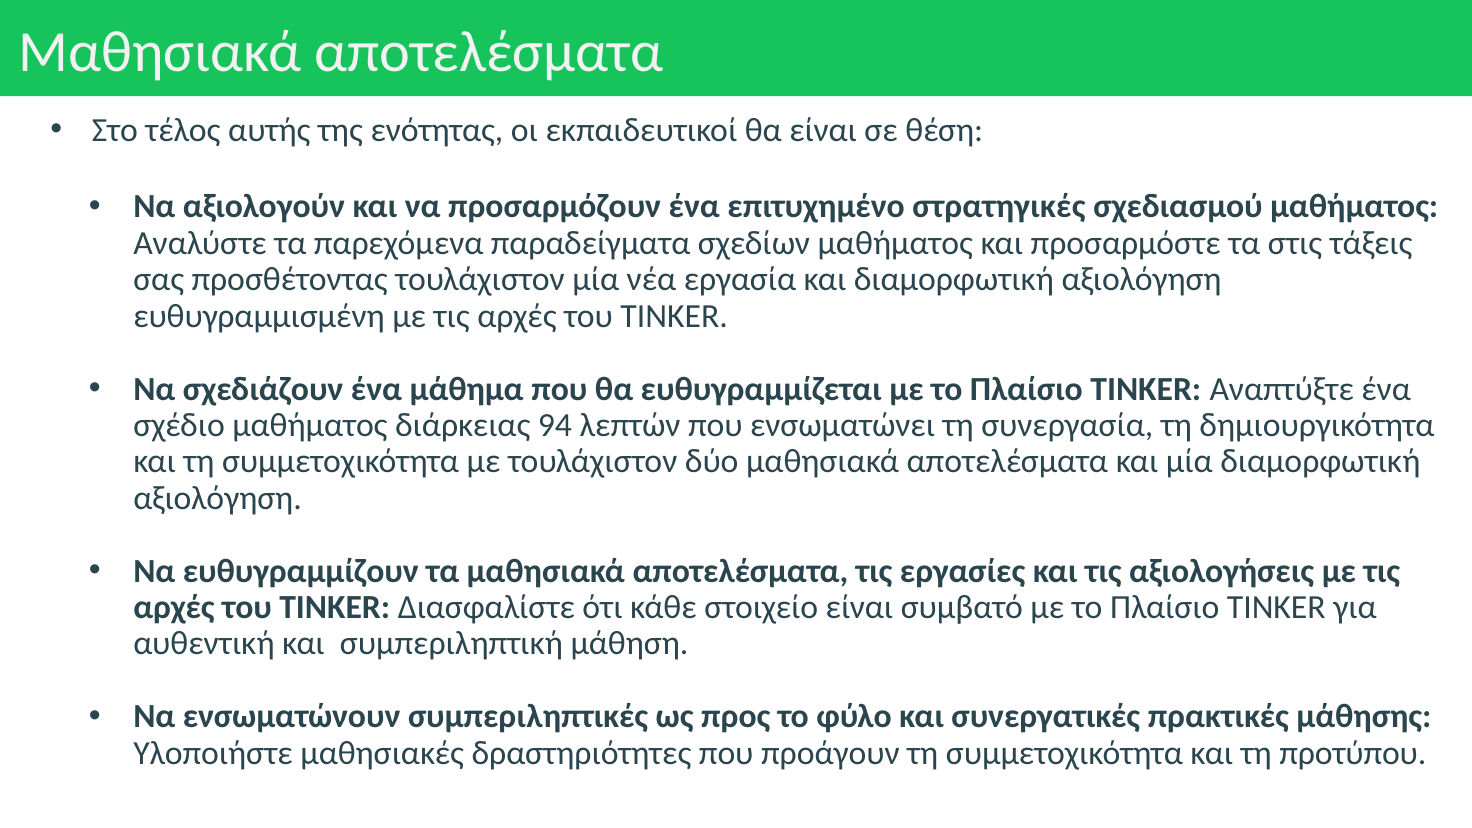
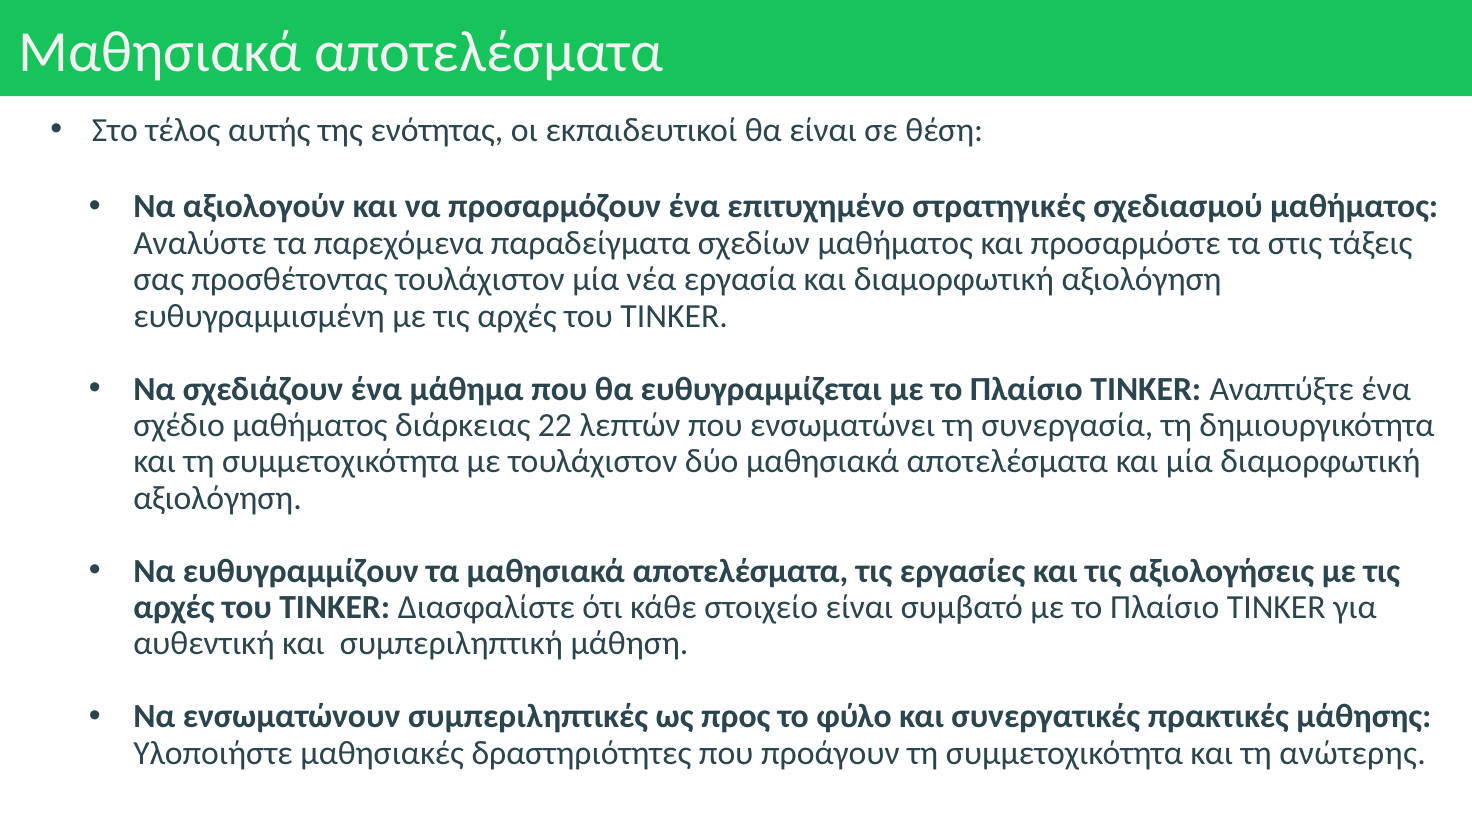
94: 94 -> 22 (555, 425)
προτύπου: προτύπου -> ανώτερης (1353, 753)
